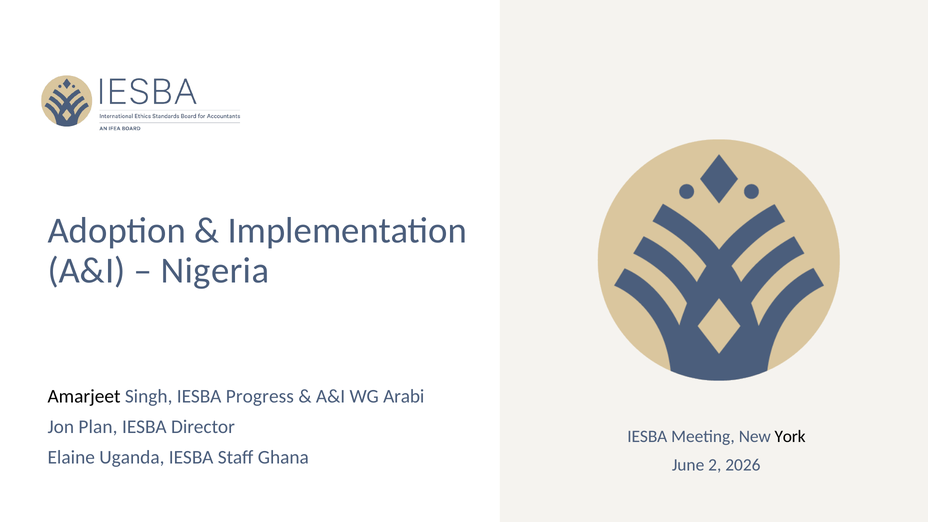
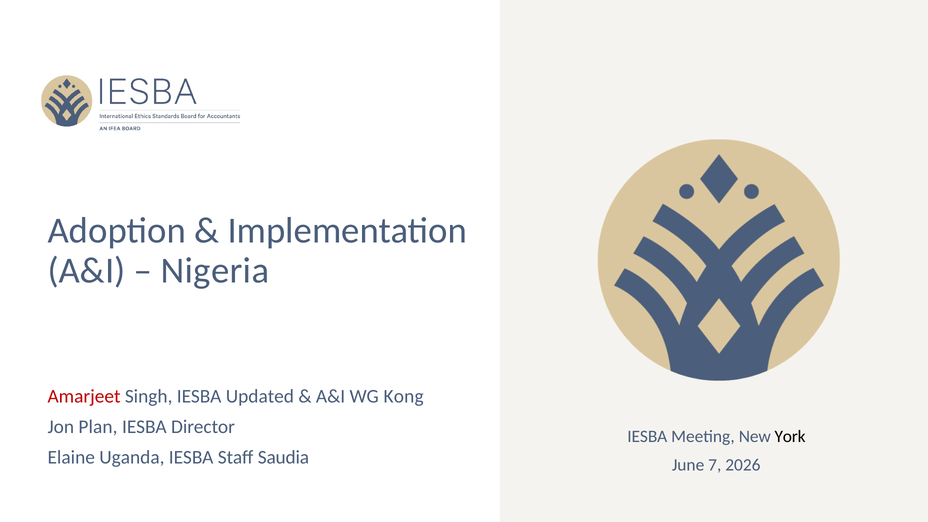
Amarjeet colour: black -> red (84, 396)
Progress: Progress -> Updated (260, 396)
Arabi: Arabi -> Kong (404, 396)
Ghana: Ghana -> Saudia (283, 457)
2: 2 -> 7 (715, 465)
